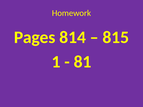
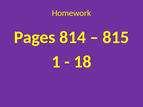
81: 81 -> 18 (83, 62)
